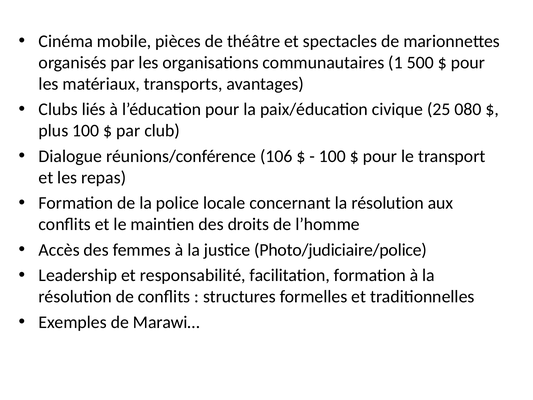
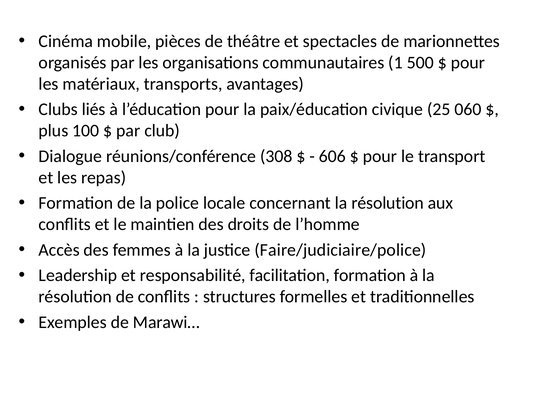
080: 080 -> 060 (468, 109)
106: 106 -> 308 (276, 156)
100: 100 -> 606 (332, 156)
Photo/judiciaire/police: Photo/judiciaire/police -> Faire/judiciaire/police (340, 250)
